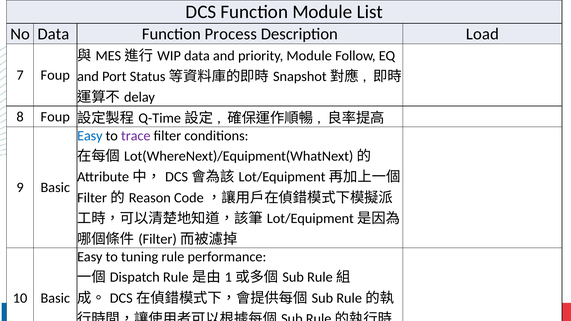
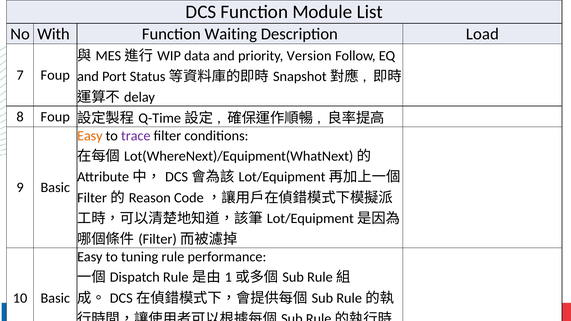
No Data: Data -> With (53, 34)
Process: Process -> Waiting (231, 34)
priority Module: Module -> Version (309, 56)
Easy colour: blue -> orange (90, 136)
